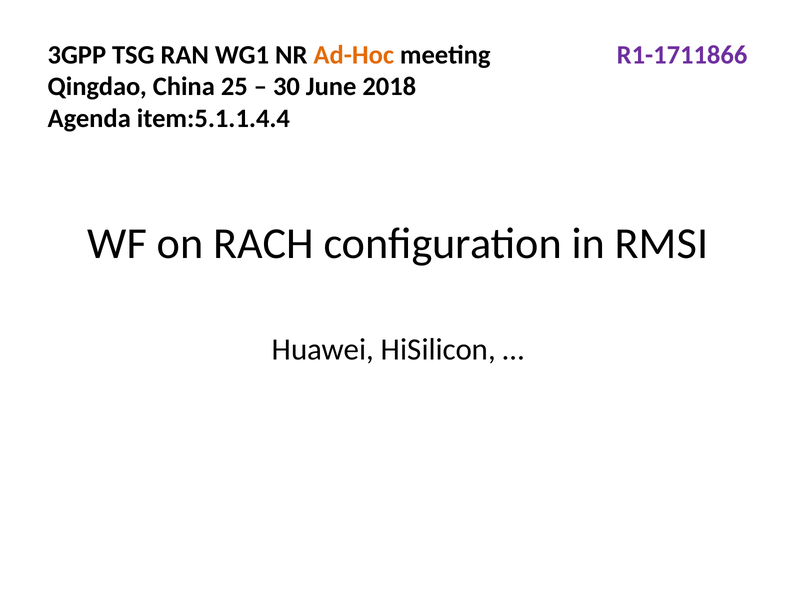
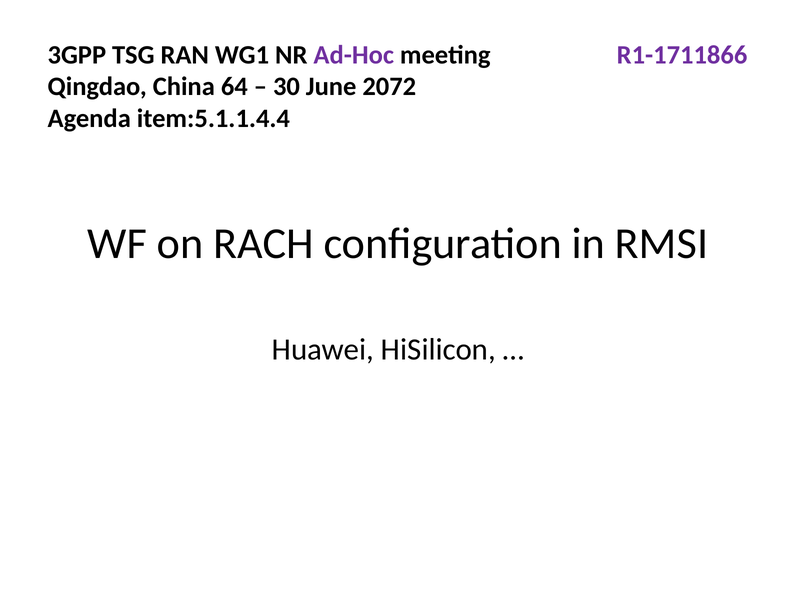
Ad-Hoc colour: orange -> purple (354, 55)
25: 25 -> 64 (234, 87)
2018: 2018 -> 2072 (389, 87)
